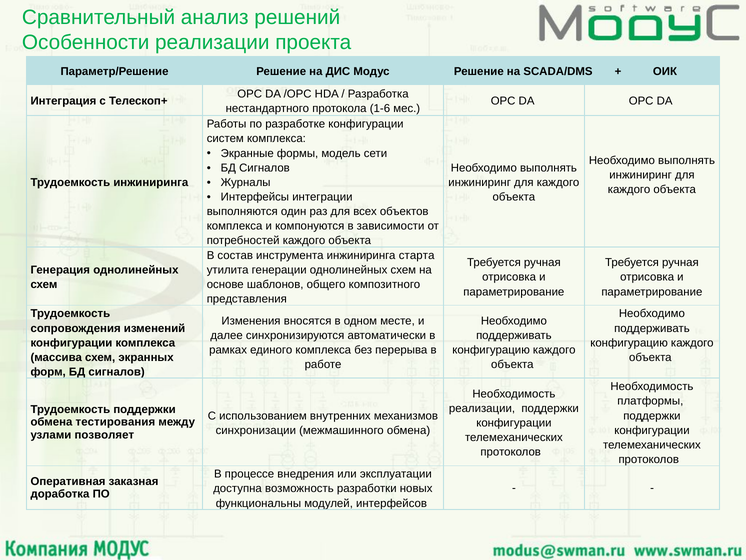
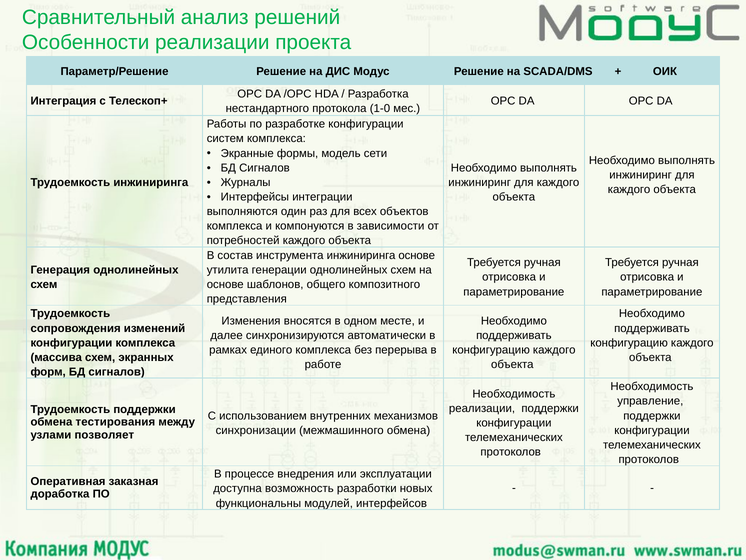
1-6: 1-6 -> 1-0 (380, 108)
инжиниринга старта: старта -> основе (417, 255)
платформы: платформы -> управление (650, 401)
